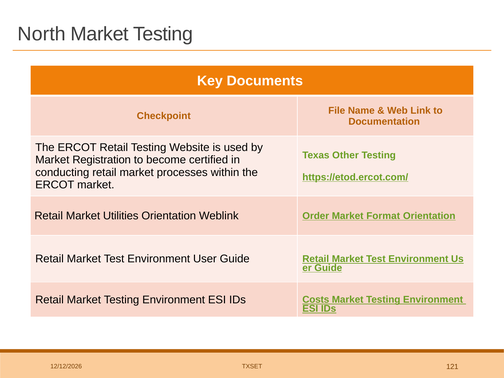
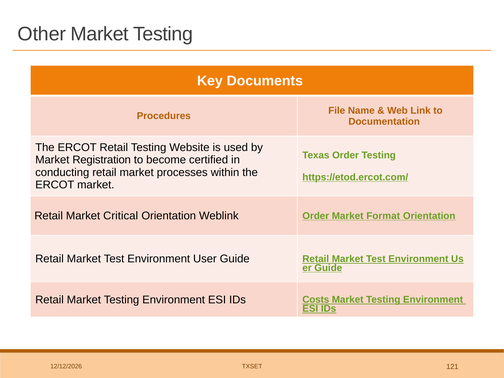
North: North -> Other (42, 34)
Checkpoint: Checkpoint -> Procedures (164, 116)
Texas Other: Other -> Order (346, 155)
Utilities: Utilities -> Critical (121, 216)
